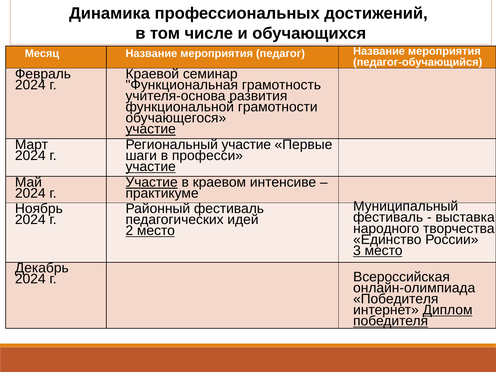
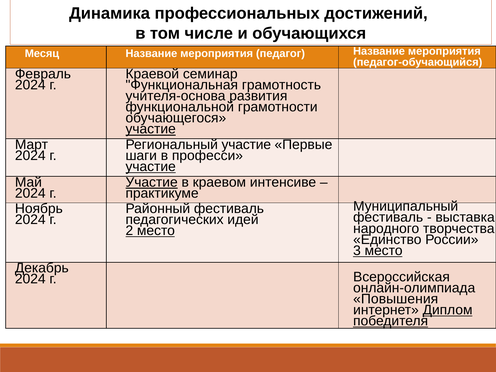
Победителя: Победителя -> Повышения (396, 299)
